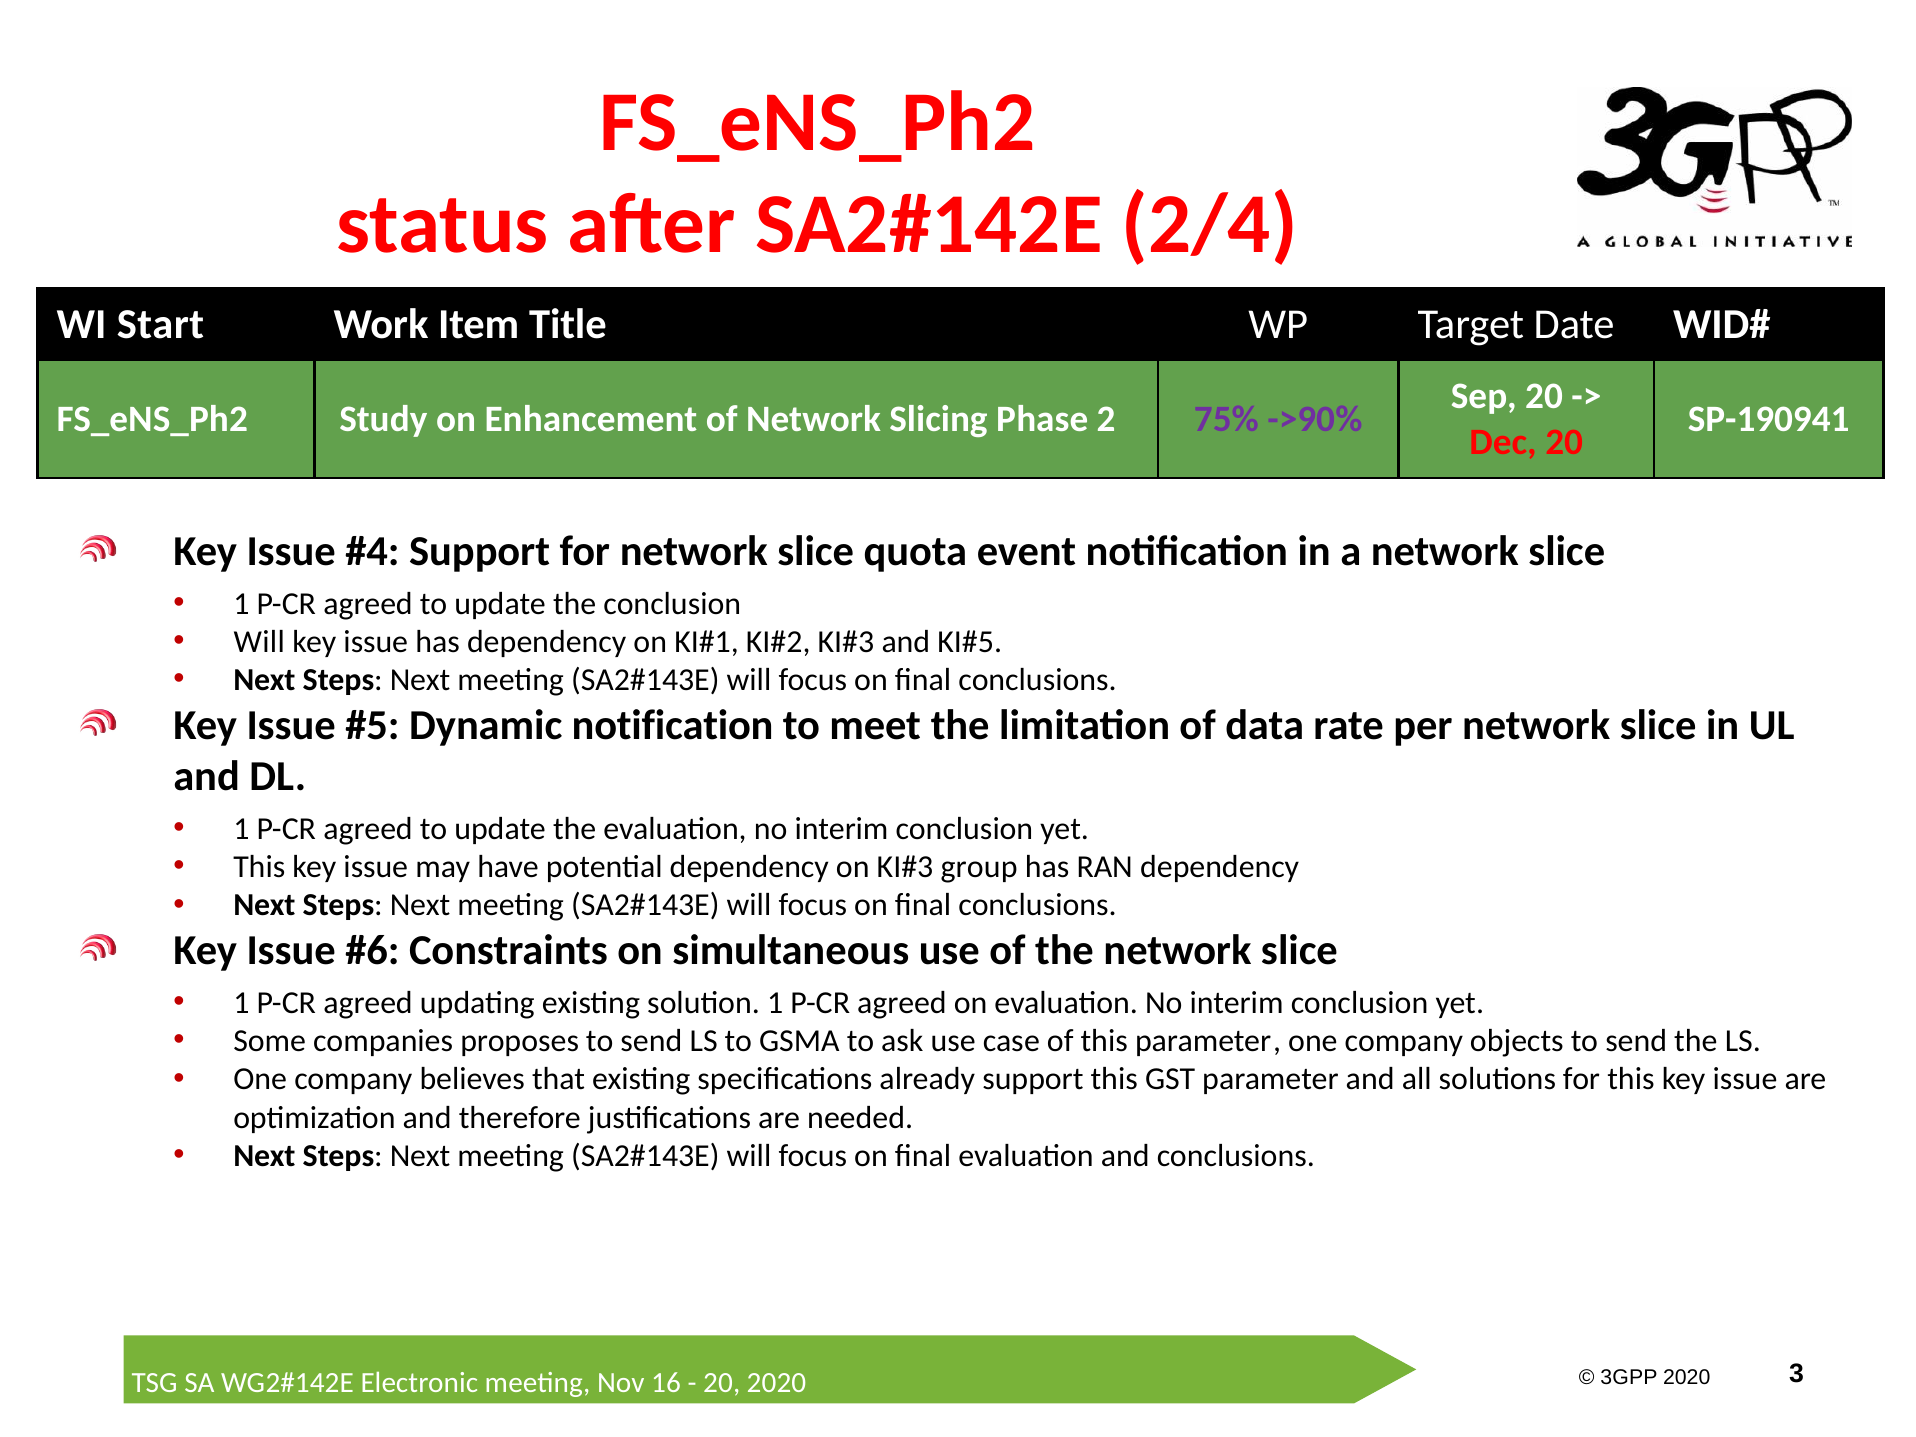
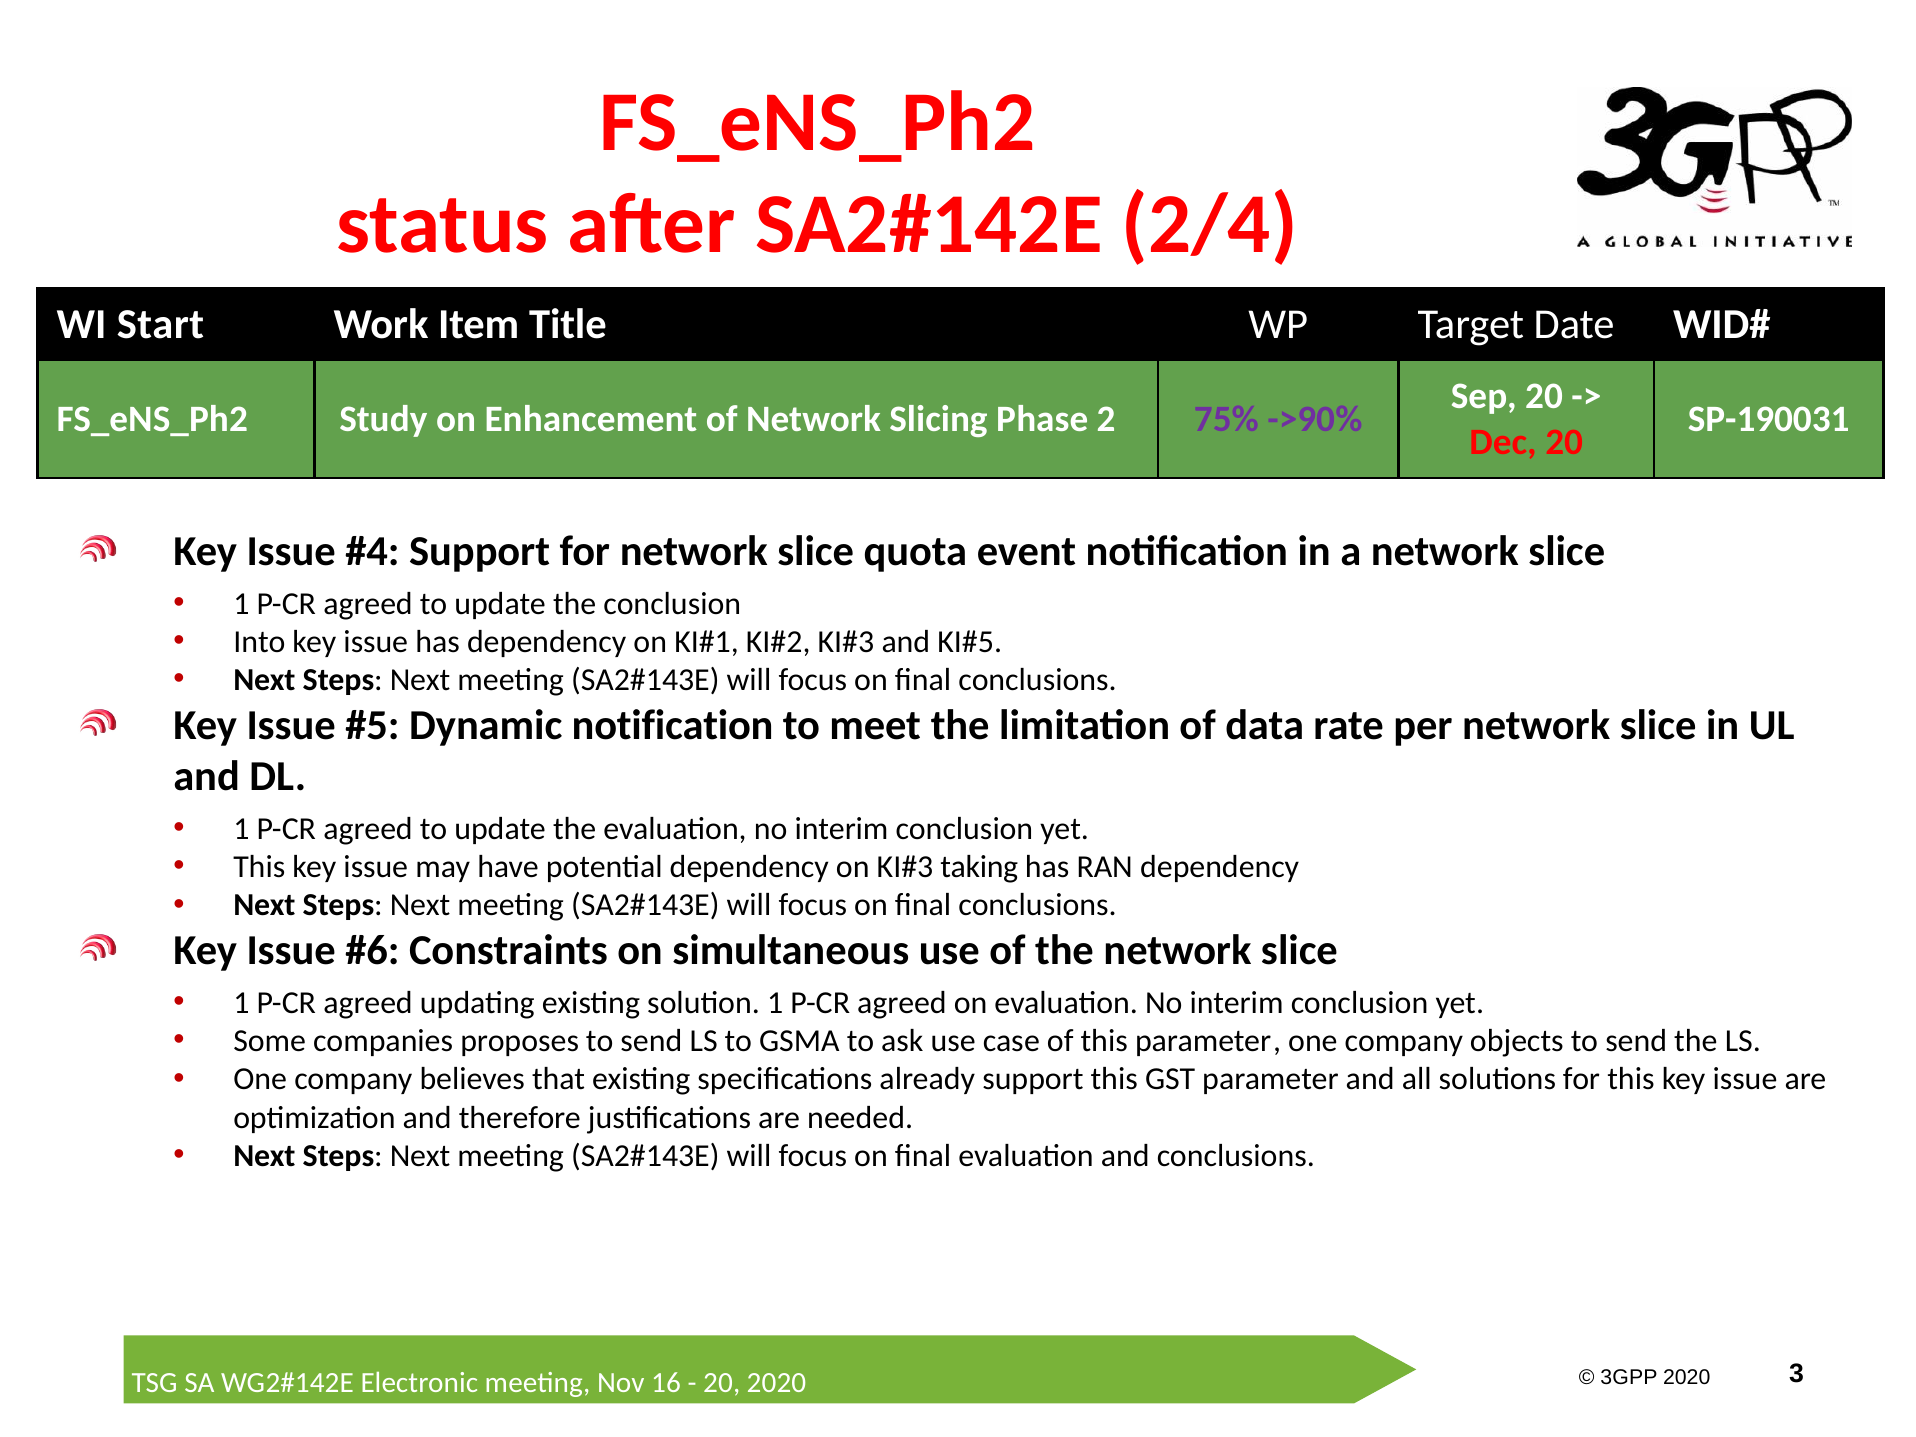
SP-190941: SP-190941 -> SP-190031 (1769, 419)
Will: Will -> Into (259, 642)
group: group -> taking (979, 867)
